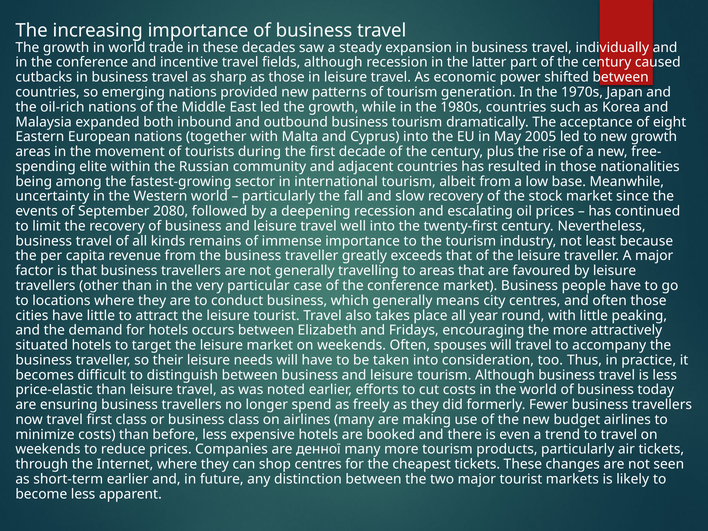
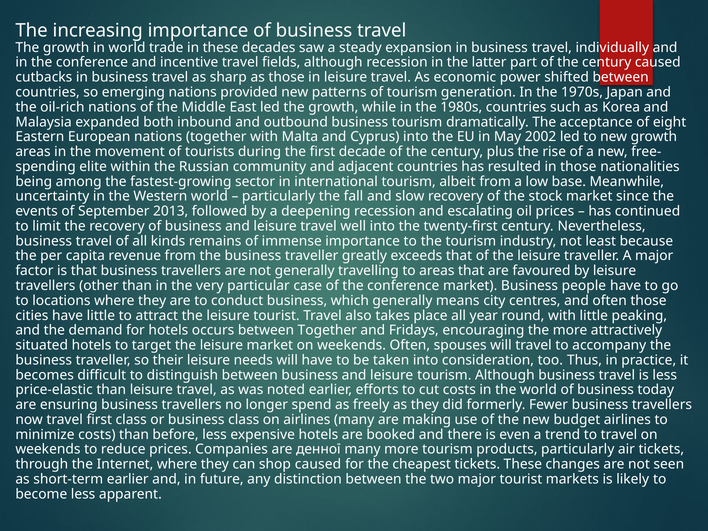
2005: 2005 -> 2002 (541, 137)
2080: 2080 -> 2013 (171, 211)
between Elizabeth: Elizabeth -> Together (327, 330)
shop centres: centres -> caused (318, 464)
